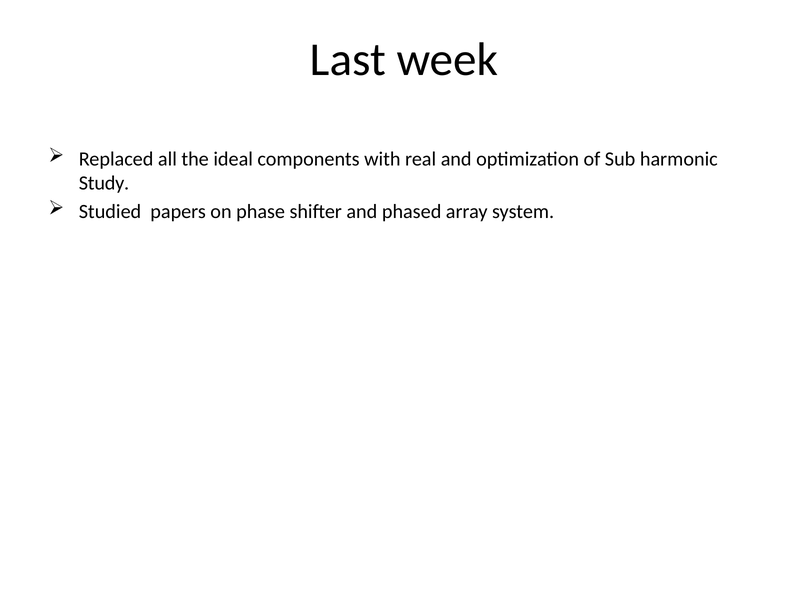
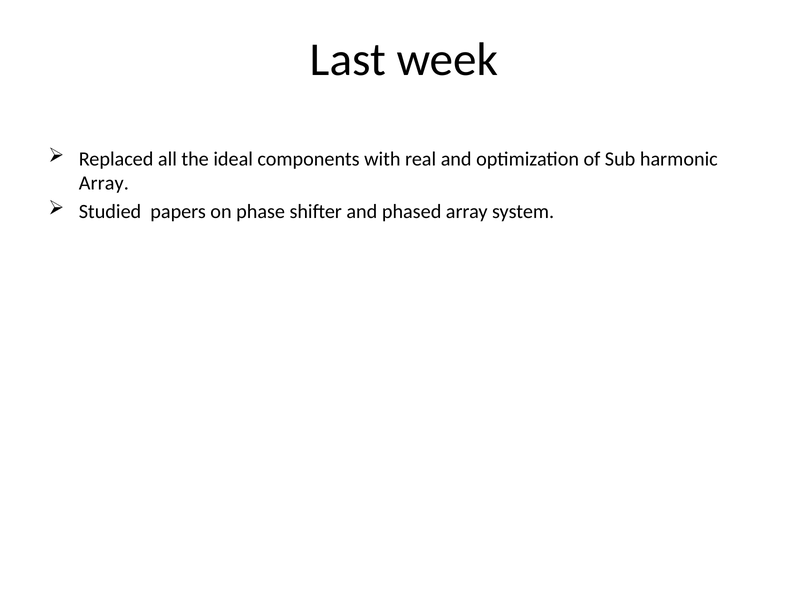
Study: Study -> Array (104, 183)
